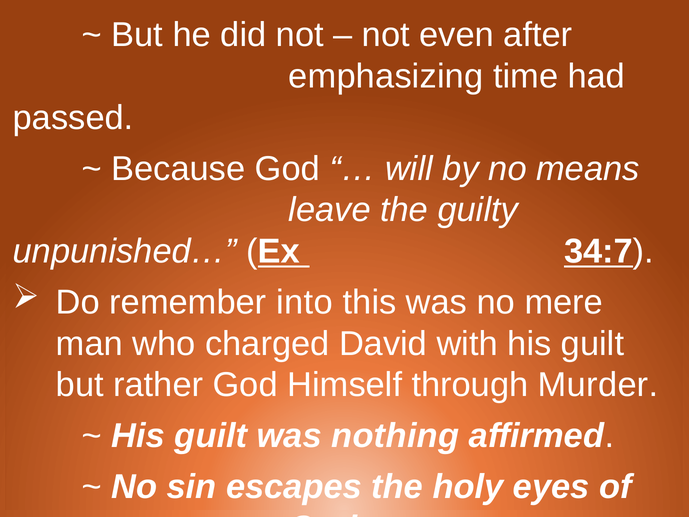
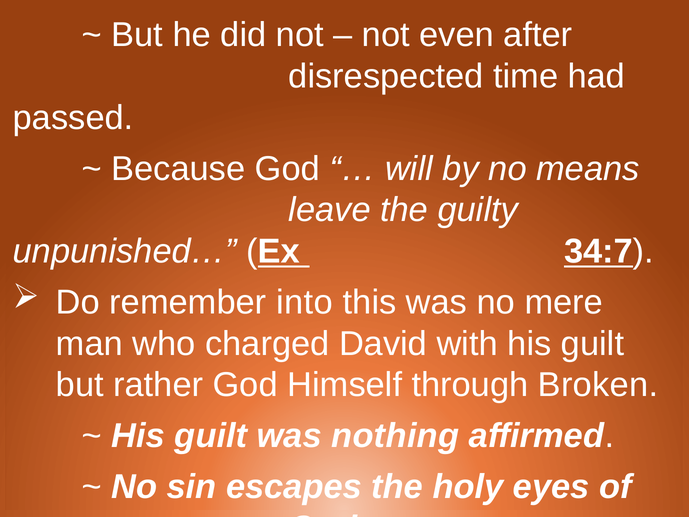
emphasizing: emphasizing -> disrespected (386, 76)
Murder: Murder -> Broken (598, 385)
